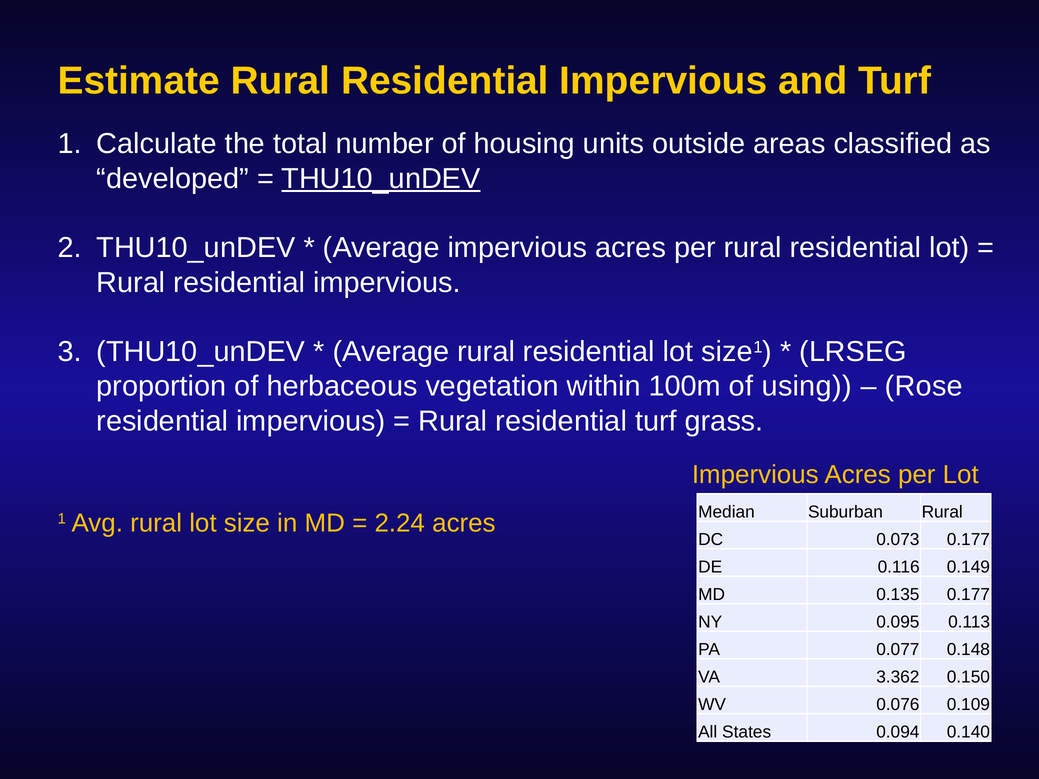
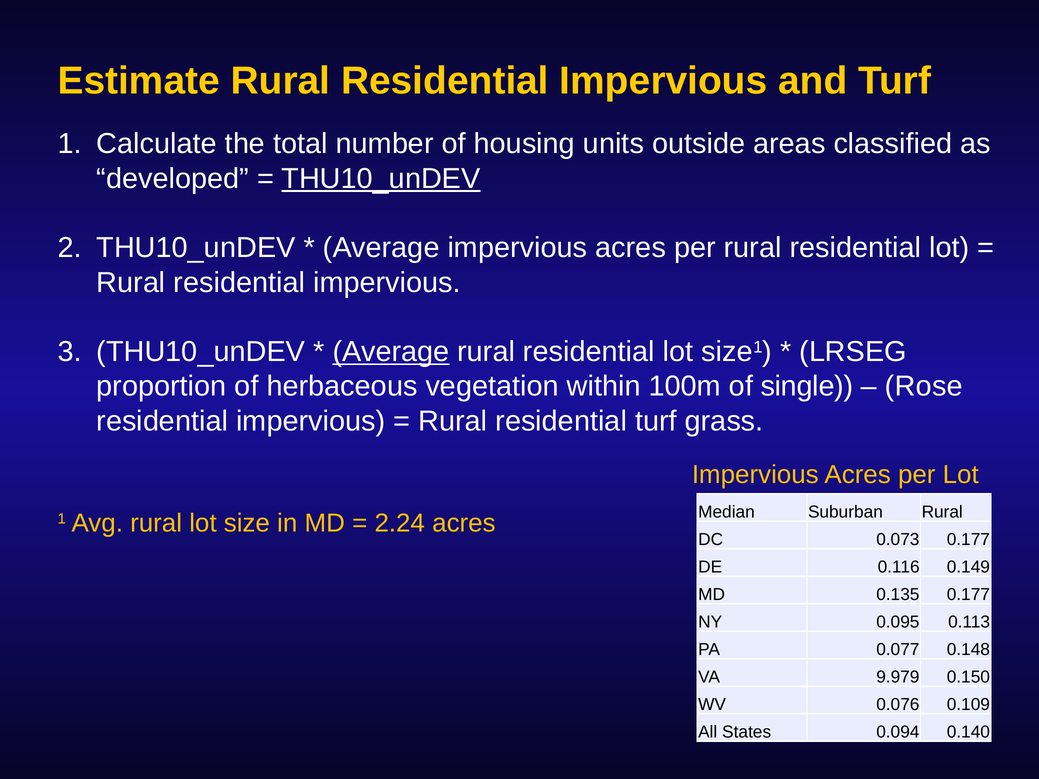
Average underline: none -> present (391, 352)
using: using -> single (807, 387)
3.362: 3.362 -> 9.979 (898, 677)
